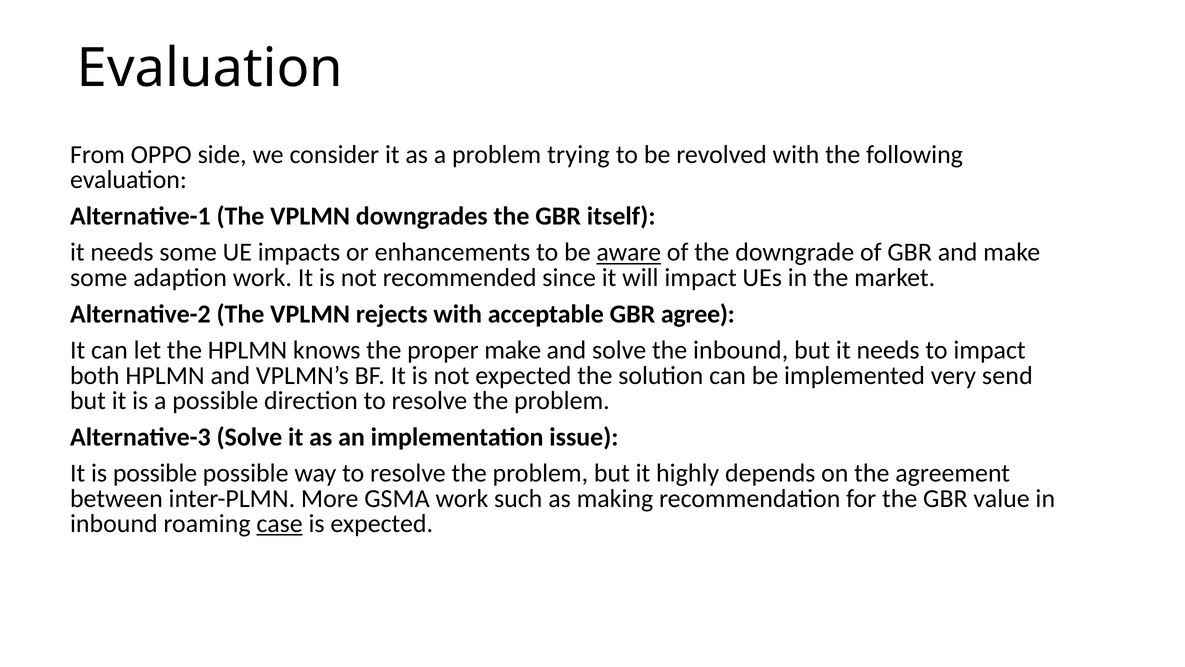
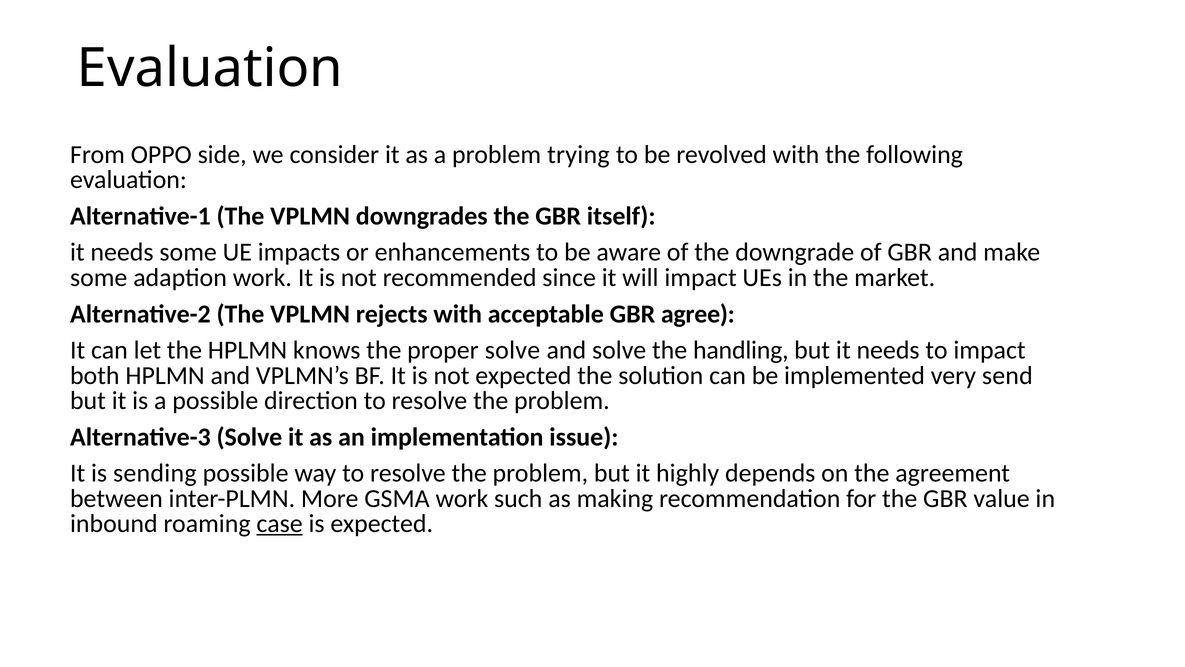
aware underline: present -> none (629, 252)
proper make: make -> solve (512, 350)
the inbound: inbound -> handling (741, 350)
is possible: possible -> sending (155, 473)
